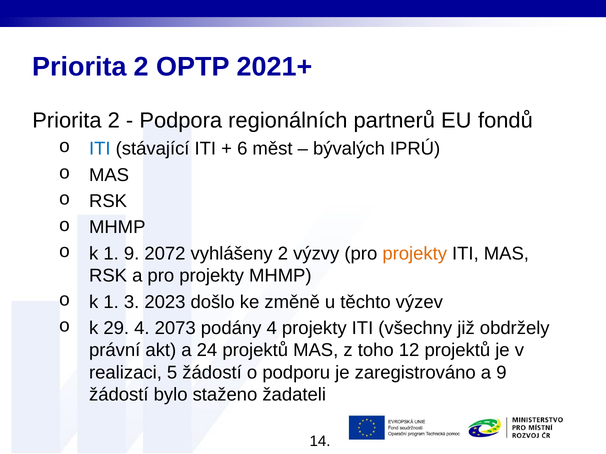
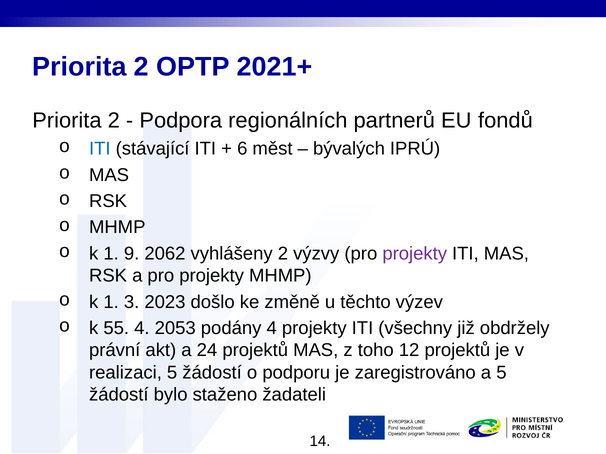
2072: 2072 -> 2062 (165, 254)
projekty colour: orange -> purple (415, 254)
29: 29 -> 55 (116, 329)
2073: 2073 -> 2053 (175, 329)
a 9: 9 -> 5 (501, 373)
